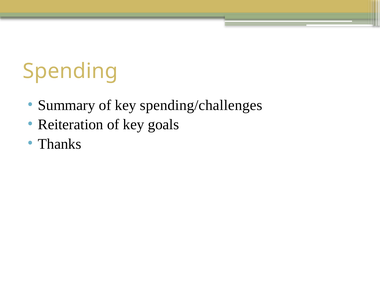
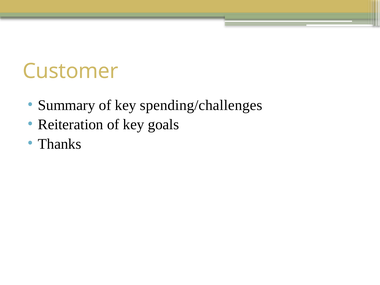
Spending: Spending -> Customer (70, 71)
